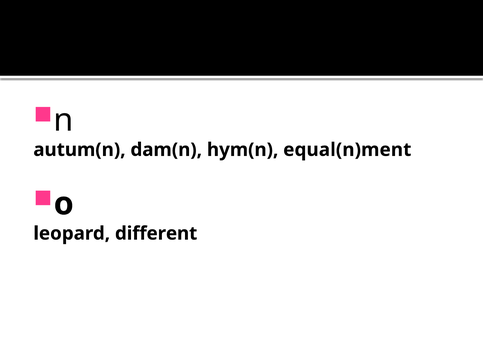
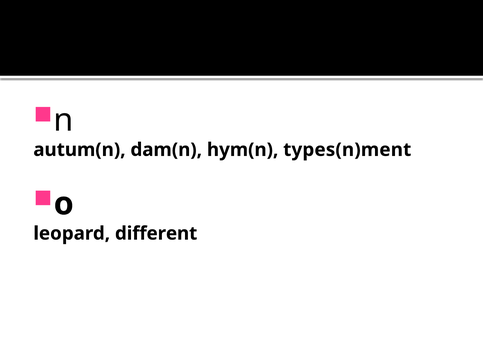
equal(n)ment: equal(n)ment -> types(n)ment (347, 150)
